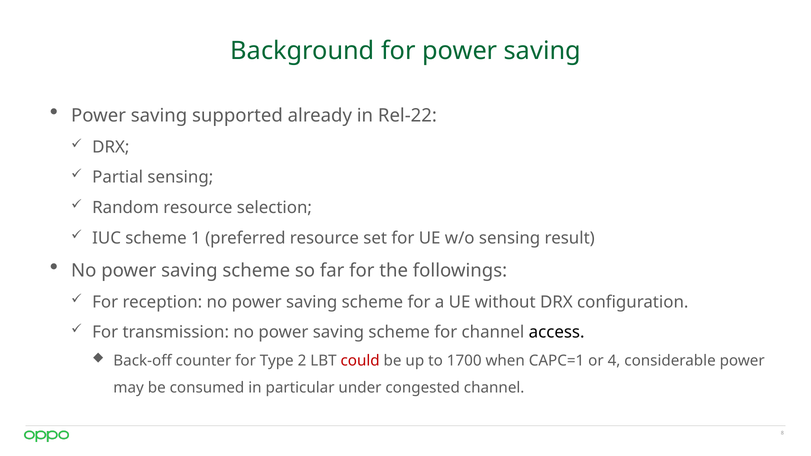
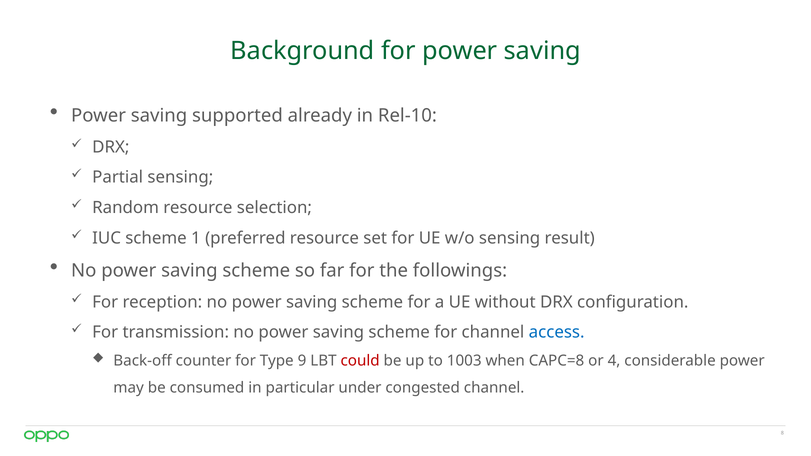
Rel-22: Rel-22 -> Rel-10 (407, 116)
access colour: black -> blue (557, 333)
2: 2 -> 9 (302, 361)
1700: 1700 -> 1003 (464, 361)
CAPC=1: CAPC=1 -> CAPC=8 (557, 361)
